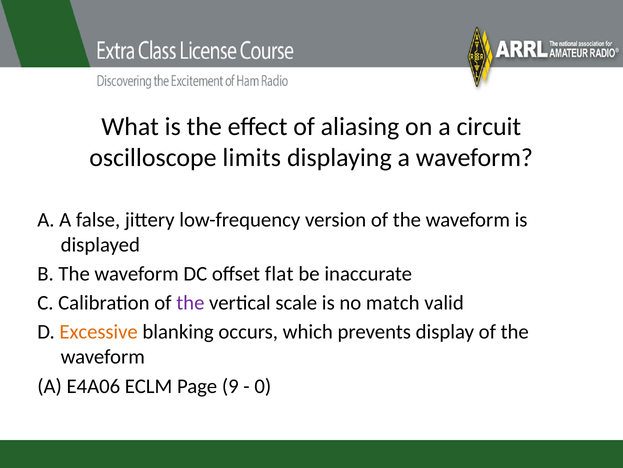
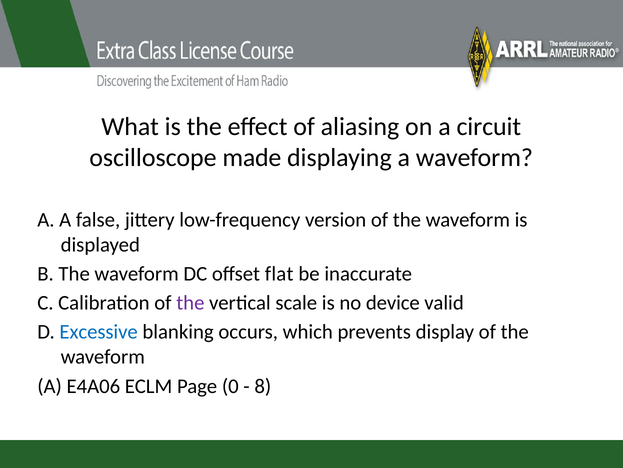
limits: limits -> made (252, 158)
match: match -> device (393, 303)
Excessive colour: orange -> blue (99, 332)
9: 9 -> 0 (230, 386)
0: 0 -> 8 (263, 386)
